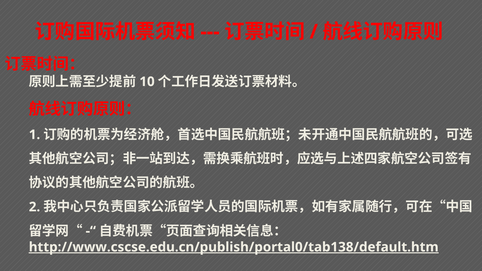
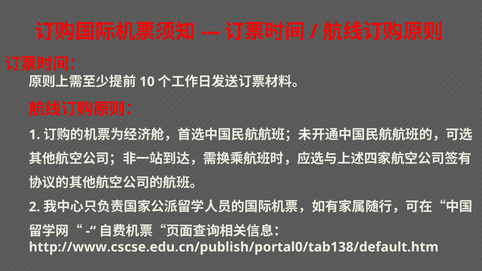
http://www.cscse.edu.cn/publish/portal0/tab138/default.htm underline: present -> none (234, 247)
